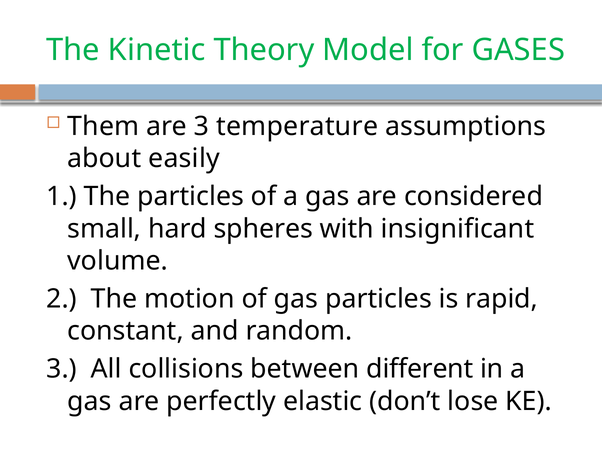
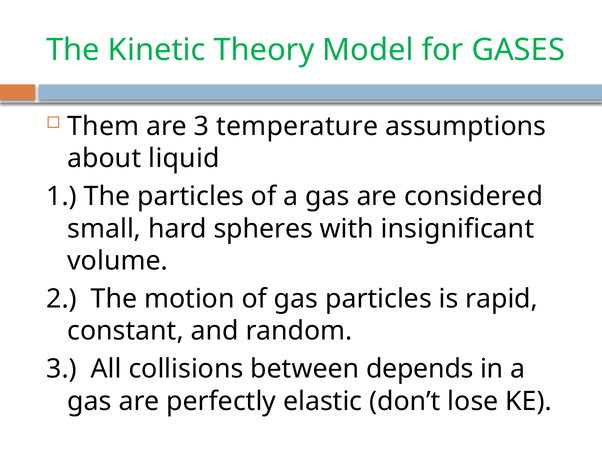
easily: easily -> liquid (184, 158)
different: different -> depends (420, 369)
